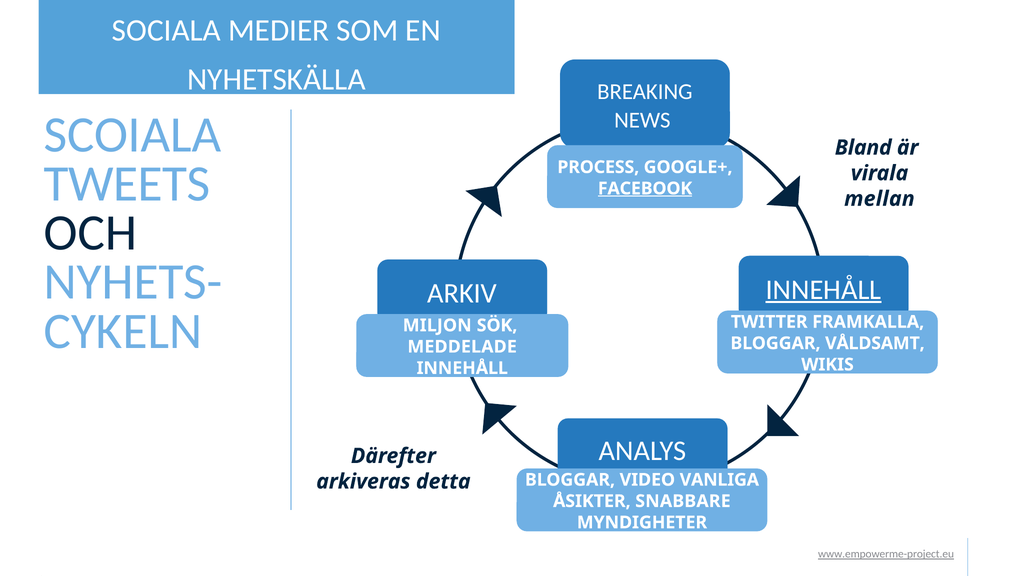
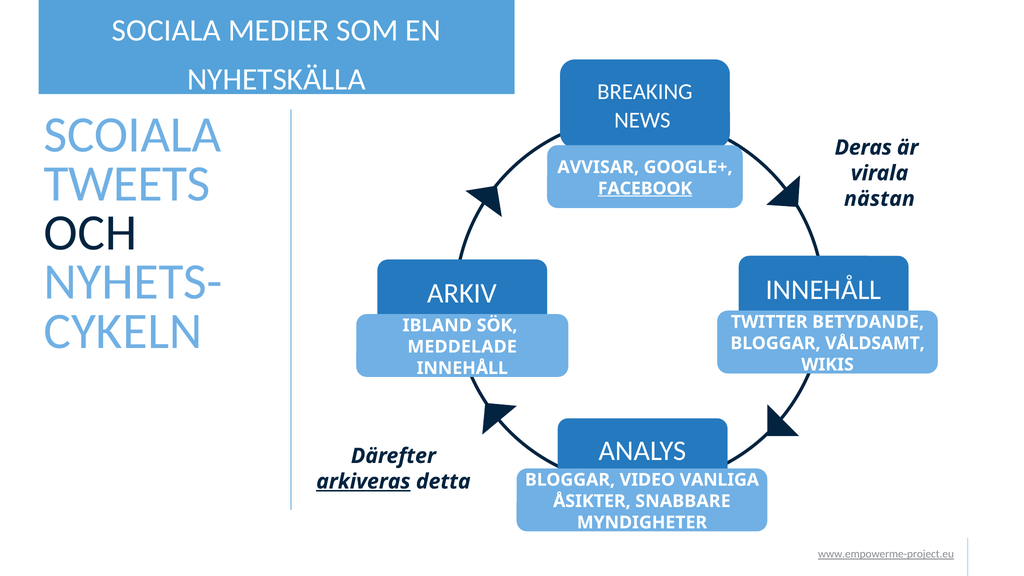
Bland: Bland -> Deras (863, 148)
PROCESS: PROCESS -> AVVISAR (598, 167)
mellan: mellan -> nästan (879, 199)
INNEHÅLL underline: present -> none (824, 290)
FRAMKALLA: FRAMKALLA -> BETYDANDE (868, 322)
MILJON: MILJON -> IBLAND (437, 325)
arkiveras underline: none -> present (363, 481)
